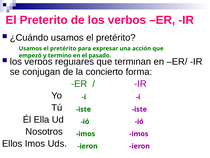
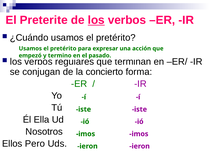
Preterito: Preterito -> Preterite (44, 20)
los underline: none -> present (96, 20)
Ellos Imos: Imos -> Pero (35, 143)
